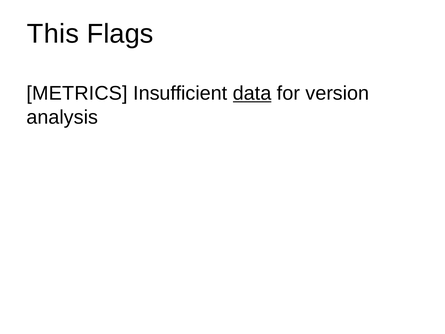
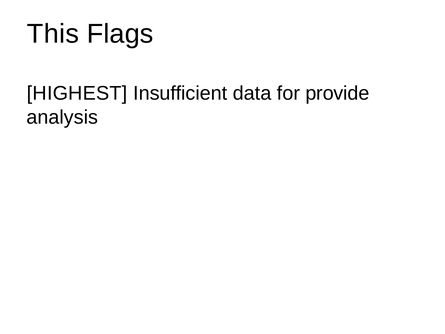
METRICS: METRICS -> HIGHEST (77, 93)
data underline: present -> none (252, 93)
version: version -> provide (337, 93)
